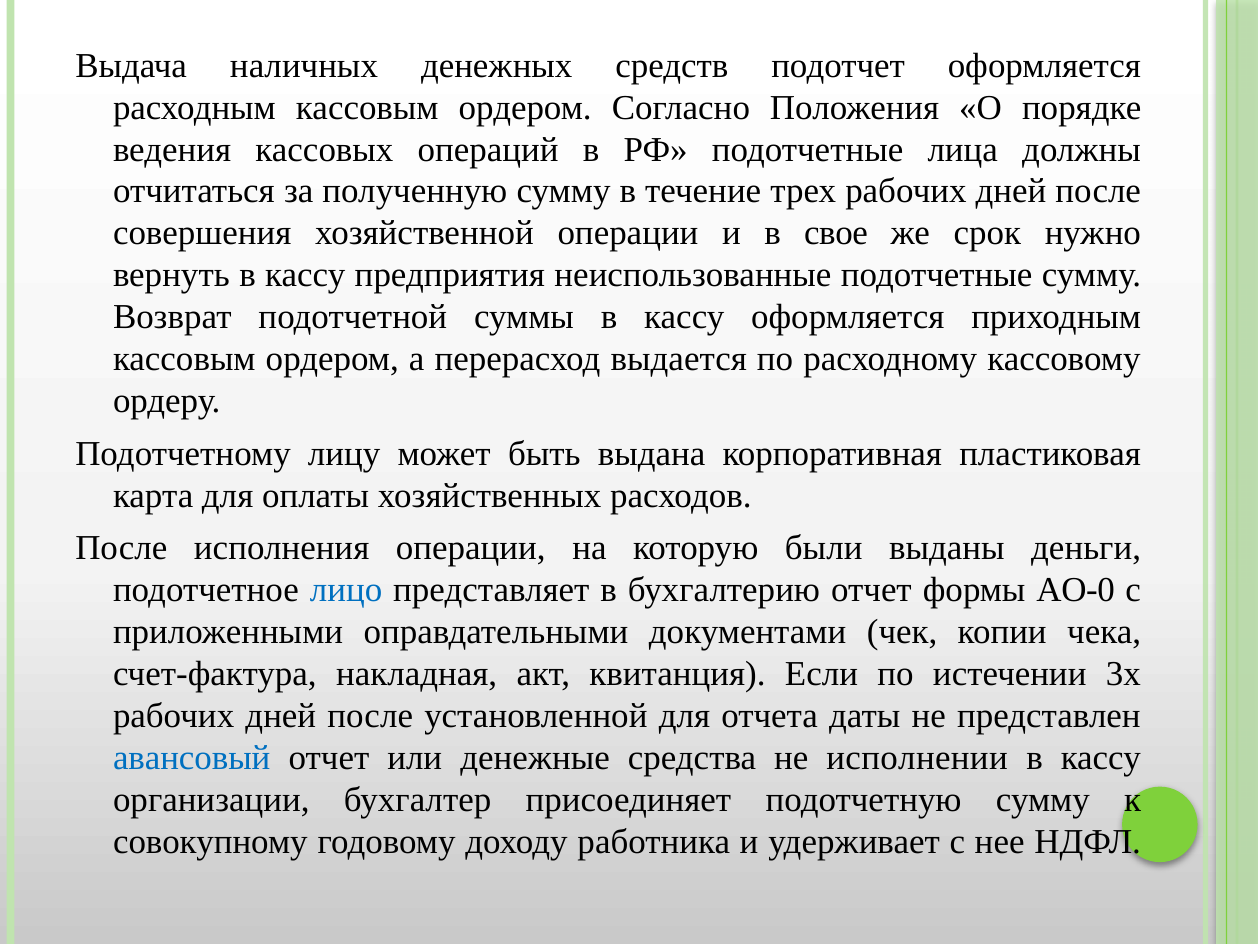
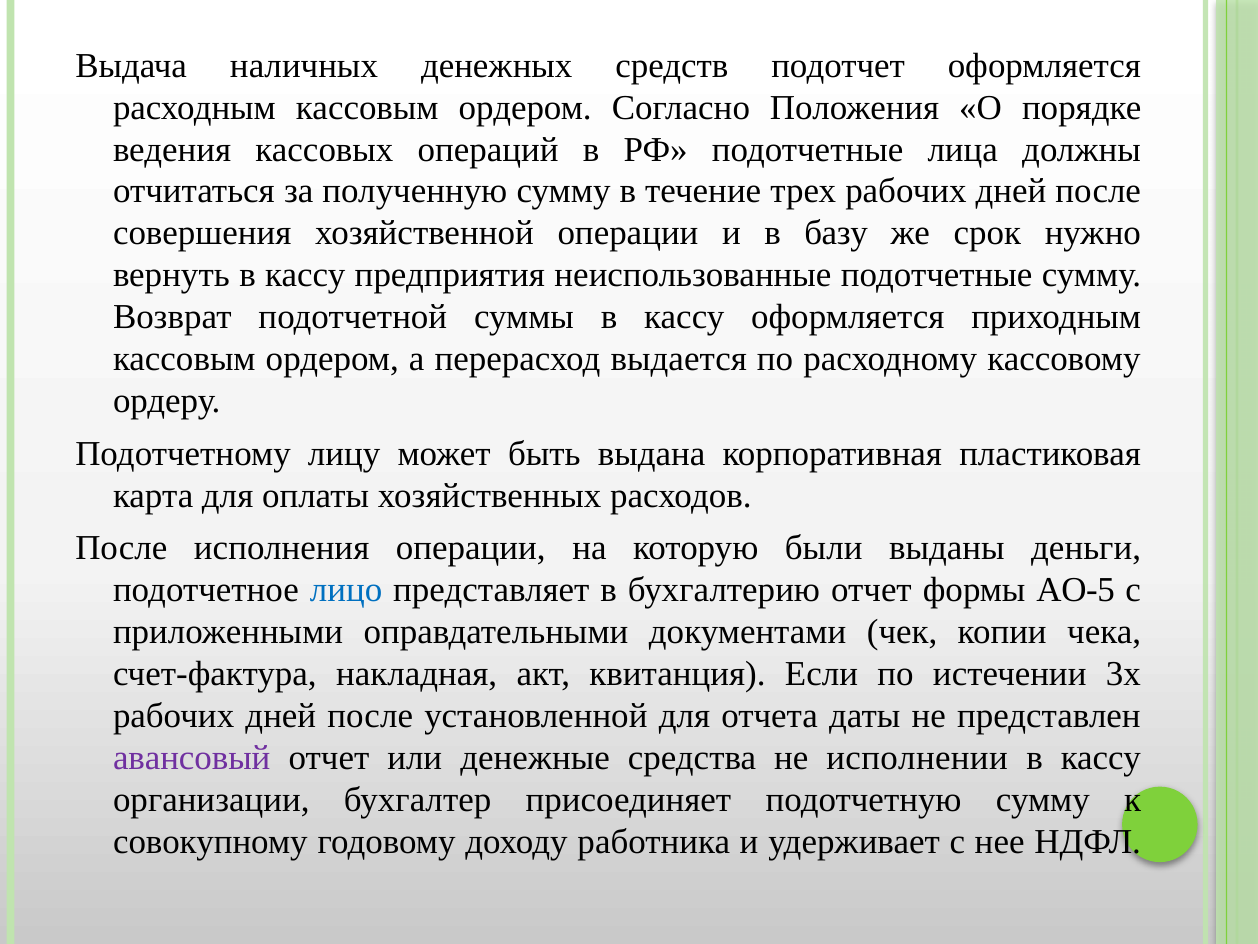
свое: свое -> базу (836, 233)
АО-0: АО-0 -> АО-5 (1076, 590)
авансовый colour: blue -> purple (192, 758)
